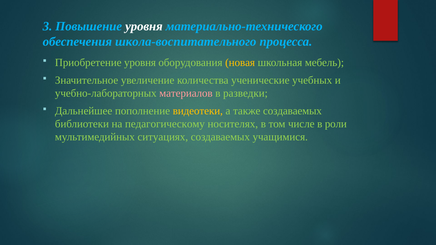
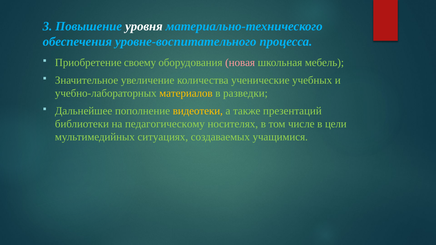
школа-воспитательного: школа-воспитательного -> уровне-воспитательного (186, 42)
Приобретение уровня: уровня -> своему (140, 63)
новая colour: yellow -> pink (240, 63)
материалов colour: pink -> yellow (186, 93)
также создаваемых: создаваемых -> презентаций (292, 111)
роли: роли -> цели (336, 124)
